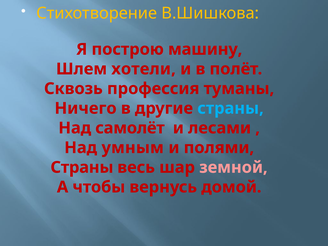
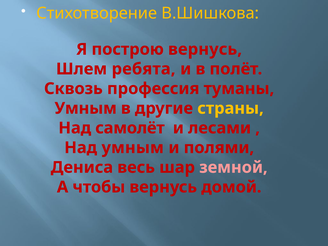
построю машину: машину -> вернусь (205, 49)
хотели: хотели -> ребята (144, 69)
Ничего: Ничего -> Умным (86, 108)
страны colour: light blue -> yellow (231, 108)
Страны: Страны -> Дениса (82, 167)
